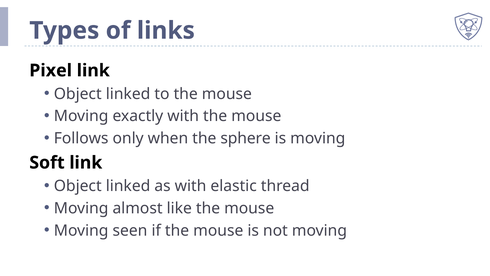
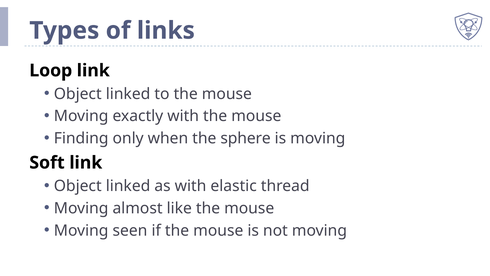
Pixel: Pixel -> Loop (51, 70)
Follows: Follows -> Finding (81, 138)
